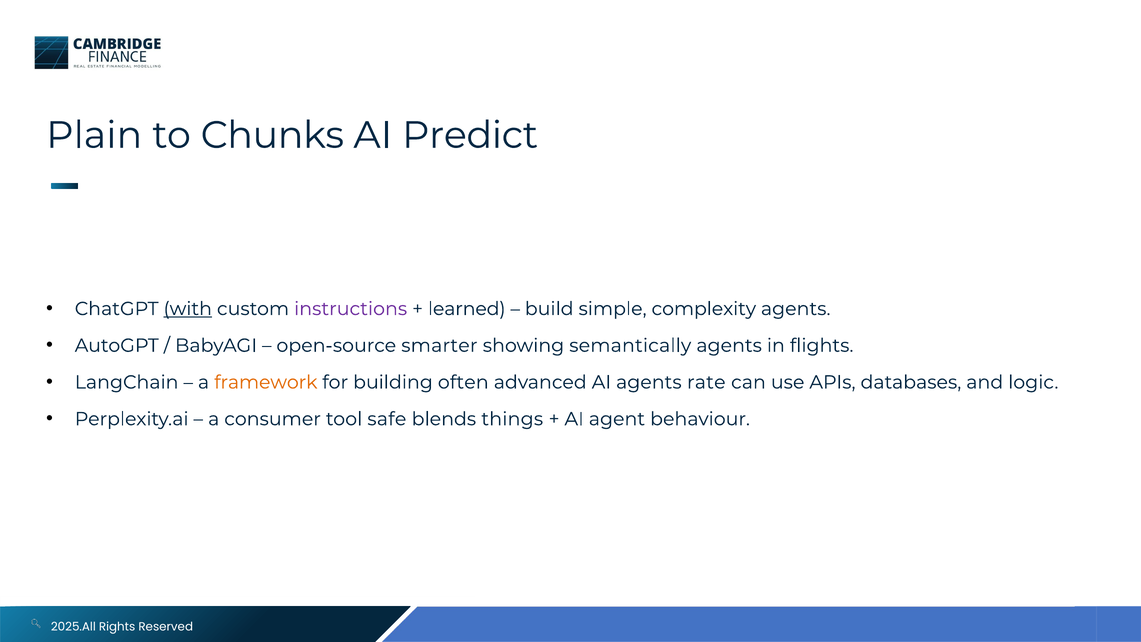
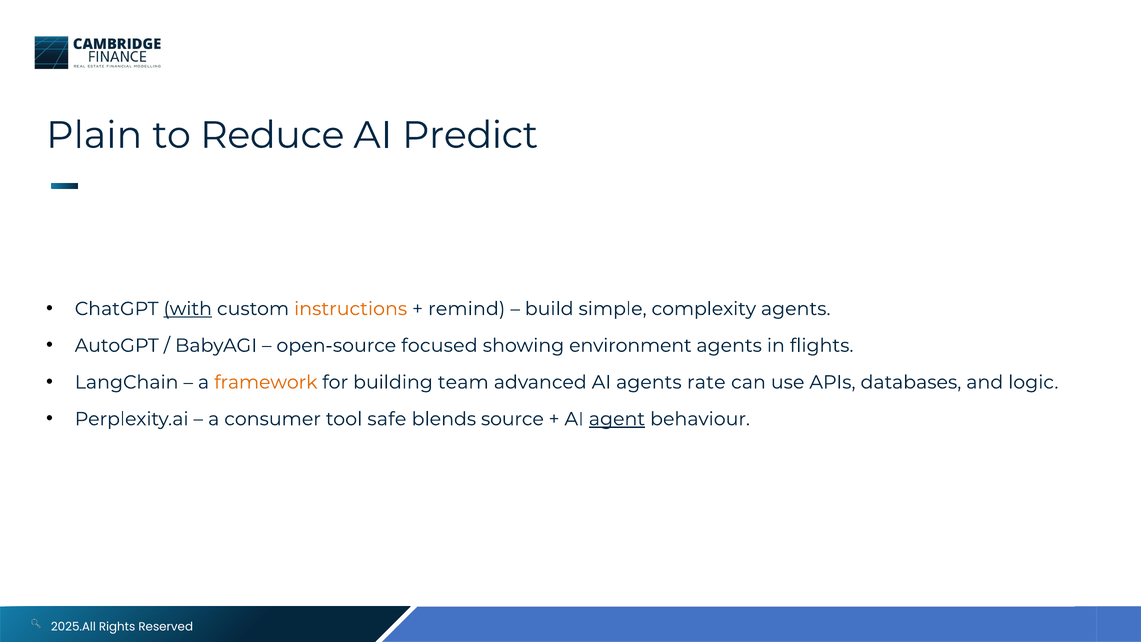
Chunks: Chunks -> Reduce (272, 135)
instructions colour: purple -> orange (351, 309)
learned: learned -> remind (467, 309)
smarter: smarter -> focused (439, 345)
semantically: semantically -> environment (630, 345)
often: often -> team (463, 382)
things: things -> source (512, 419)
agent underline: none -> present (617, 419)
